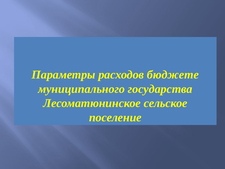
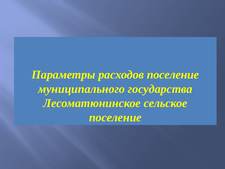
расходов бюджете: бюджете -> поселение (173, 75)
